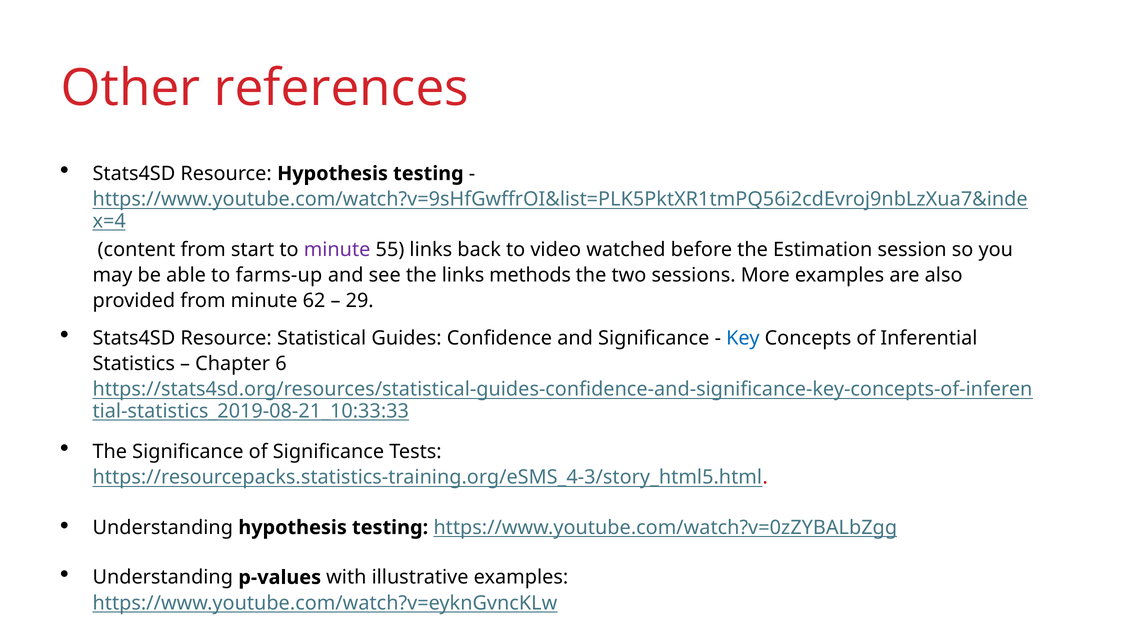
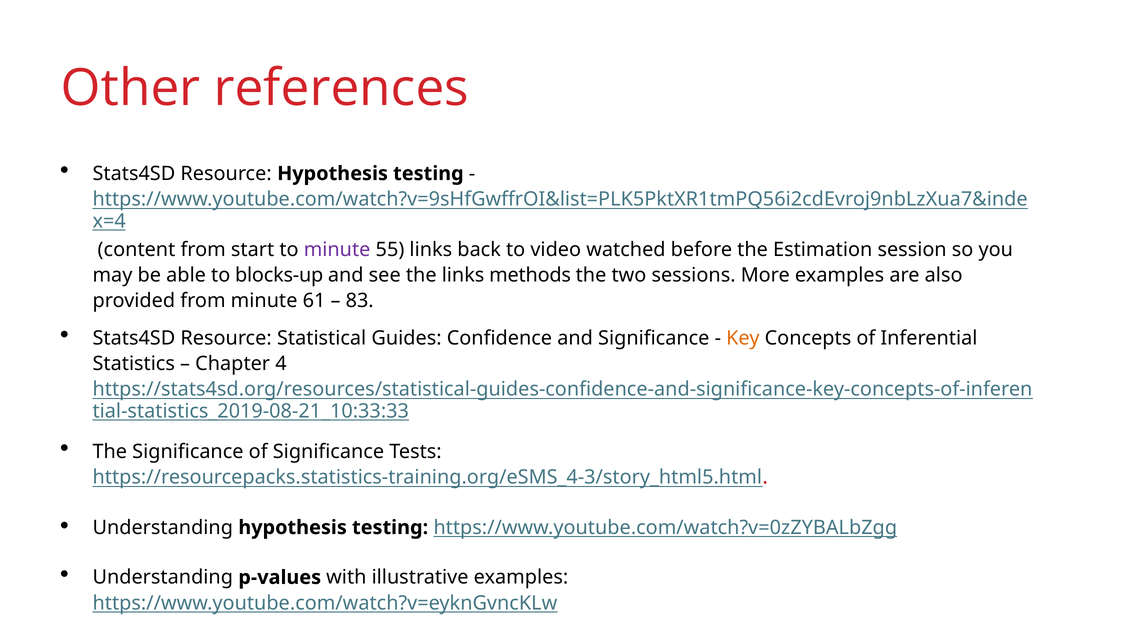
farms-up: farms-up -> blocks-up (279, 275)
62: 62 -> 61 (314, 301)
29: 29 -> 83 (360, 301)
Key colour: blue -> orange (743, 338)
6: 6 -> 4 (281, 363)
